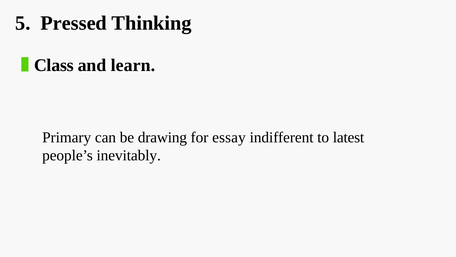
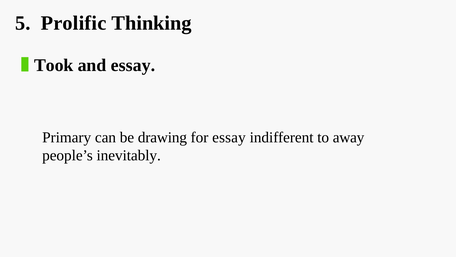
Pressed: Pressed -> Prolific (74, 23)
Class: Class -> Took (54, 65)
and learn: learn -> essay (133, 65)
latest: latest -> away (349, 137)
